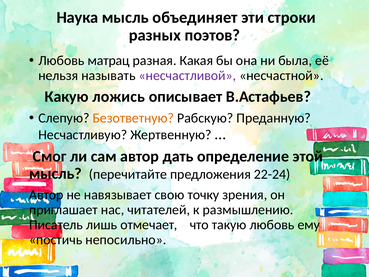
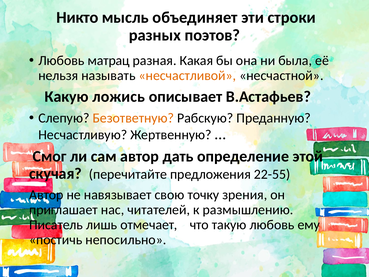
Наука: Наука -> Никто (77, 18)
несчастливой colour: purple -> orange (187, 75)
мысль: мысль -> скучая (55, 173)
22-24: 22-24 -> 22-55 (272, 174)
